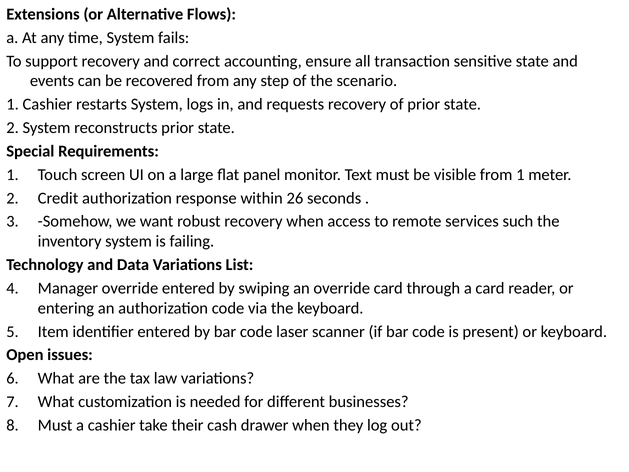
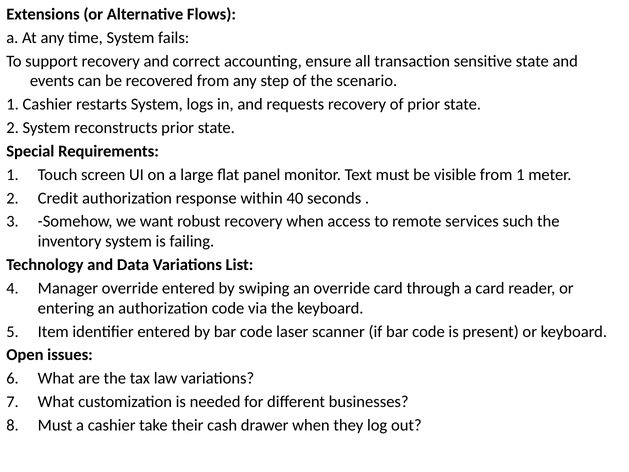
26: 26 -> 40 (295, 198)
